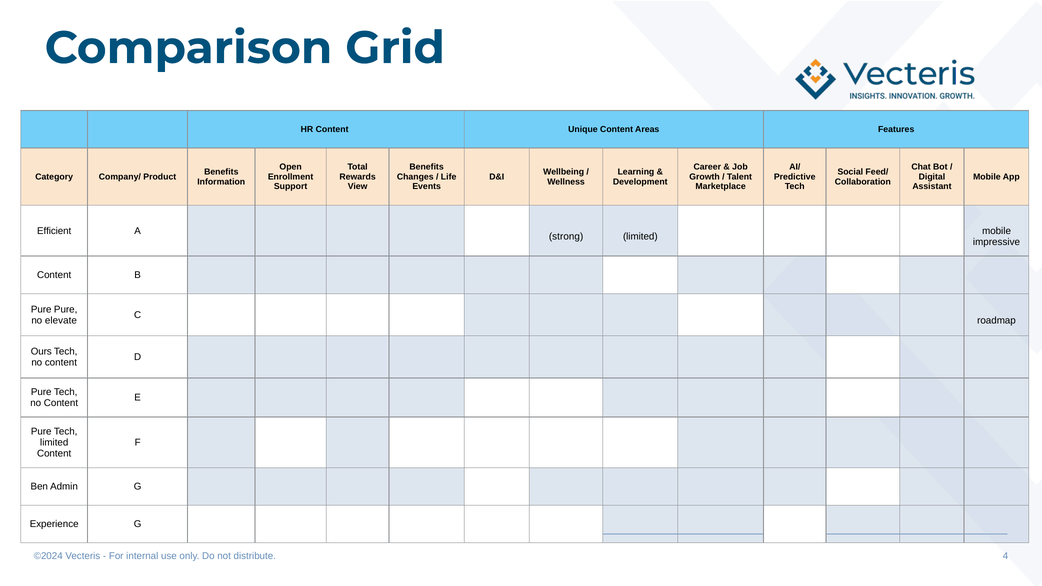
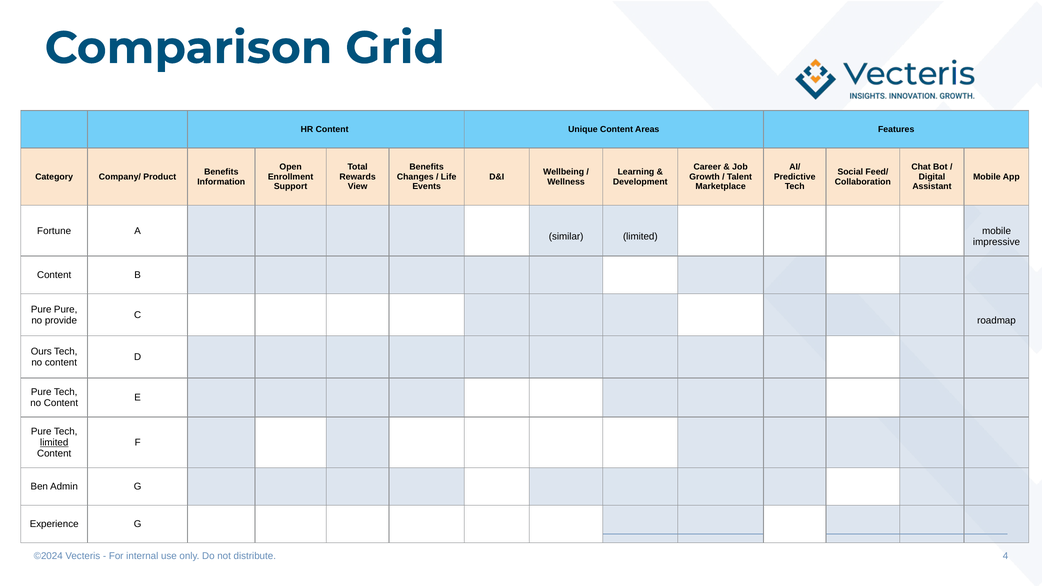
Efficient: Efficient -> Fortune (54, 231)
strong: strong -> similar (566, 236)
elevate: elevate -> provide (61, 320)
limited underline: none -> present (54, 443)
